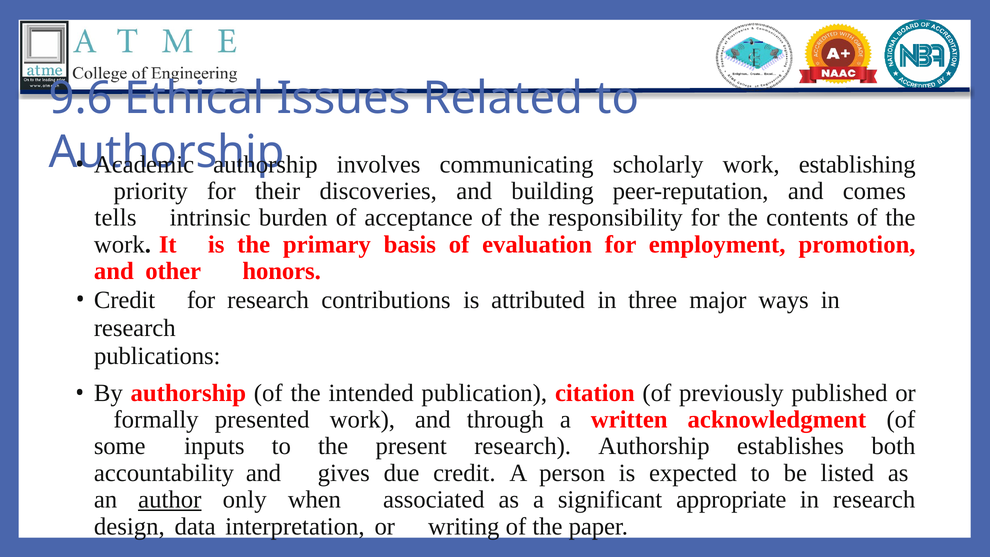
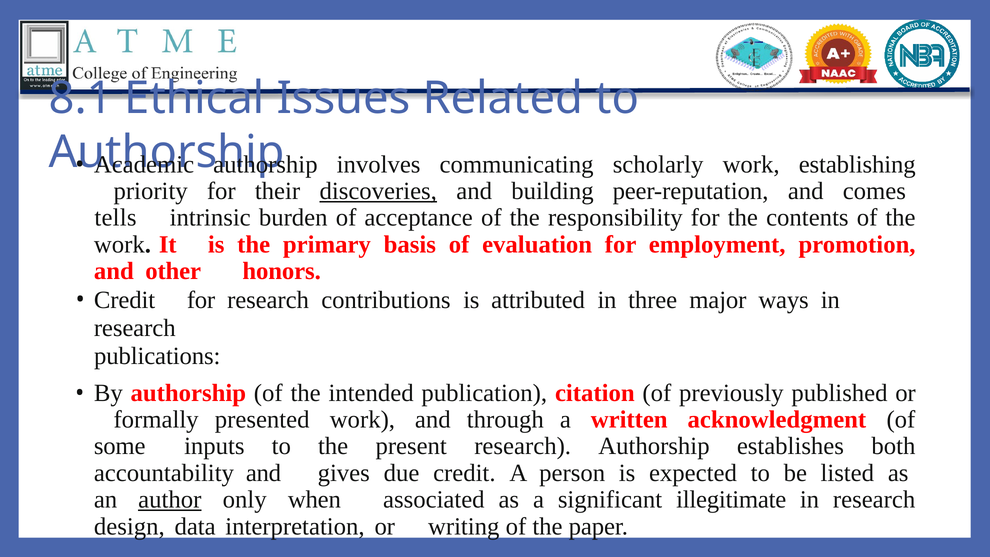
9.6: 9.6 -> 8.1 (81, 98)
discoveries underline: none -> present (378, 191)
appropriate: appropriate -> illegitimate (731, 500)
